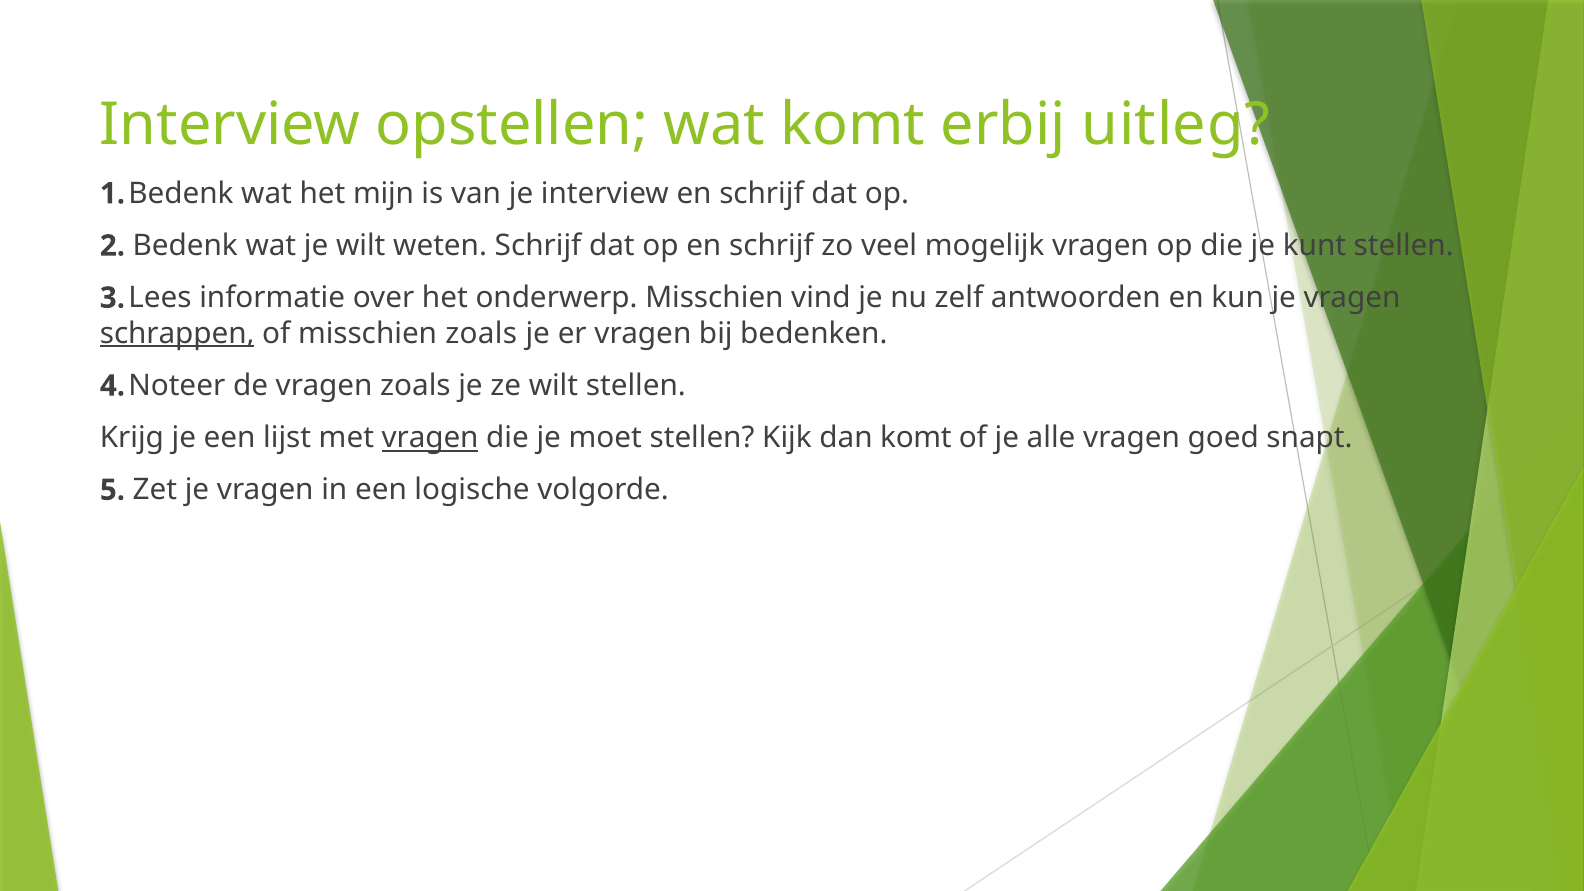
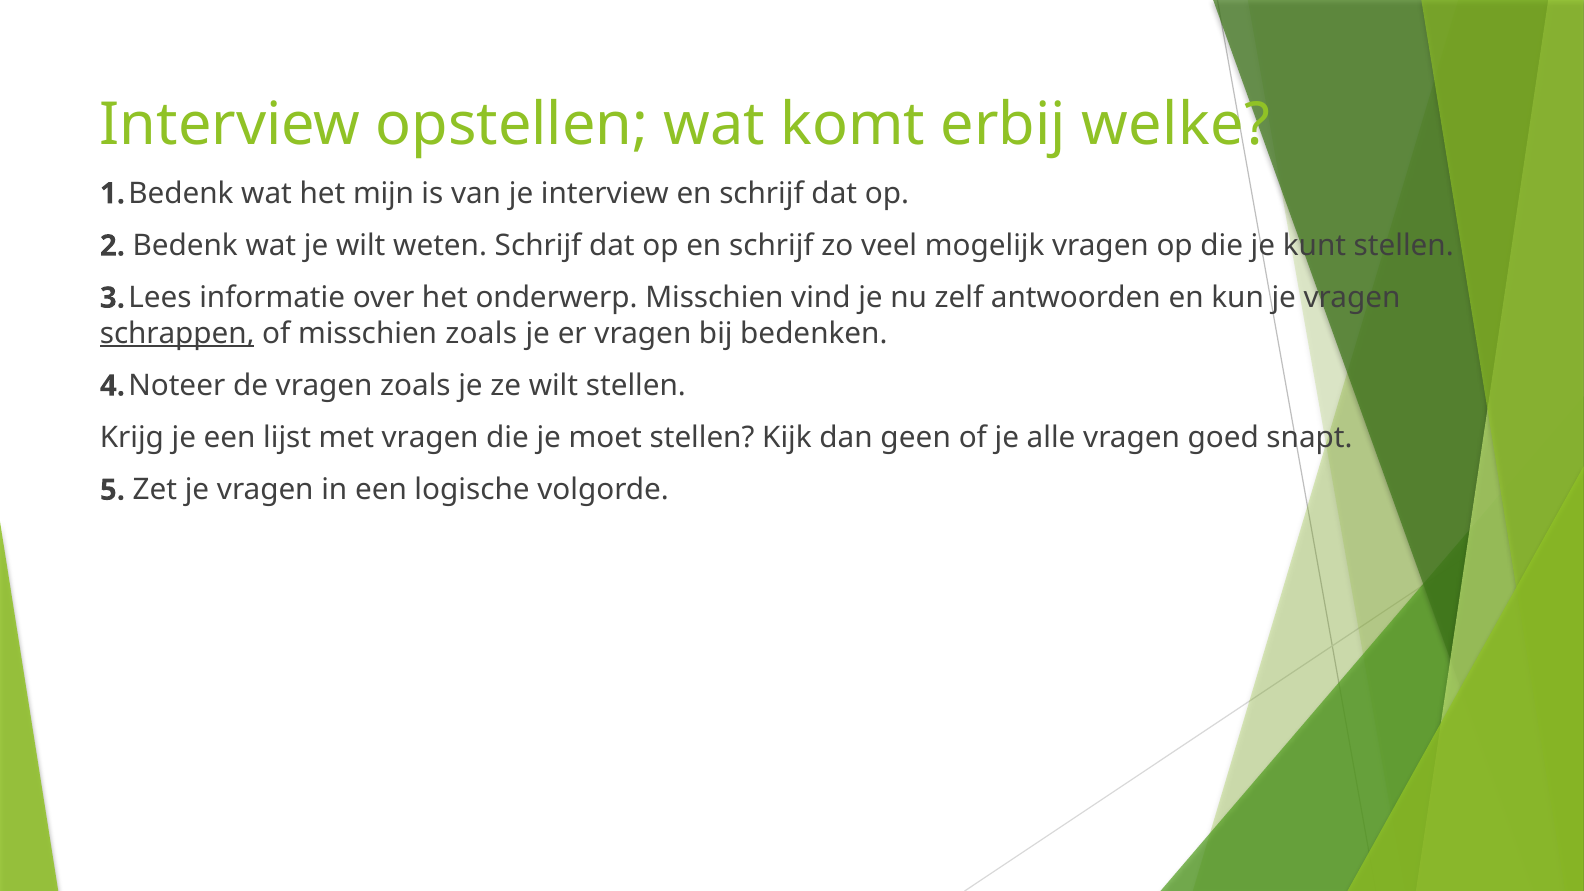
uitleg: uitleg -> welke (1176, 125)
vragen underline: present -> none (430, 438)
dan komt: komt -> geen (916, 438)
